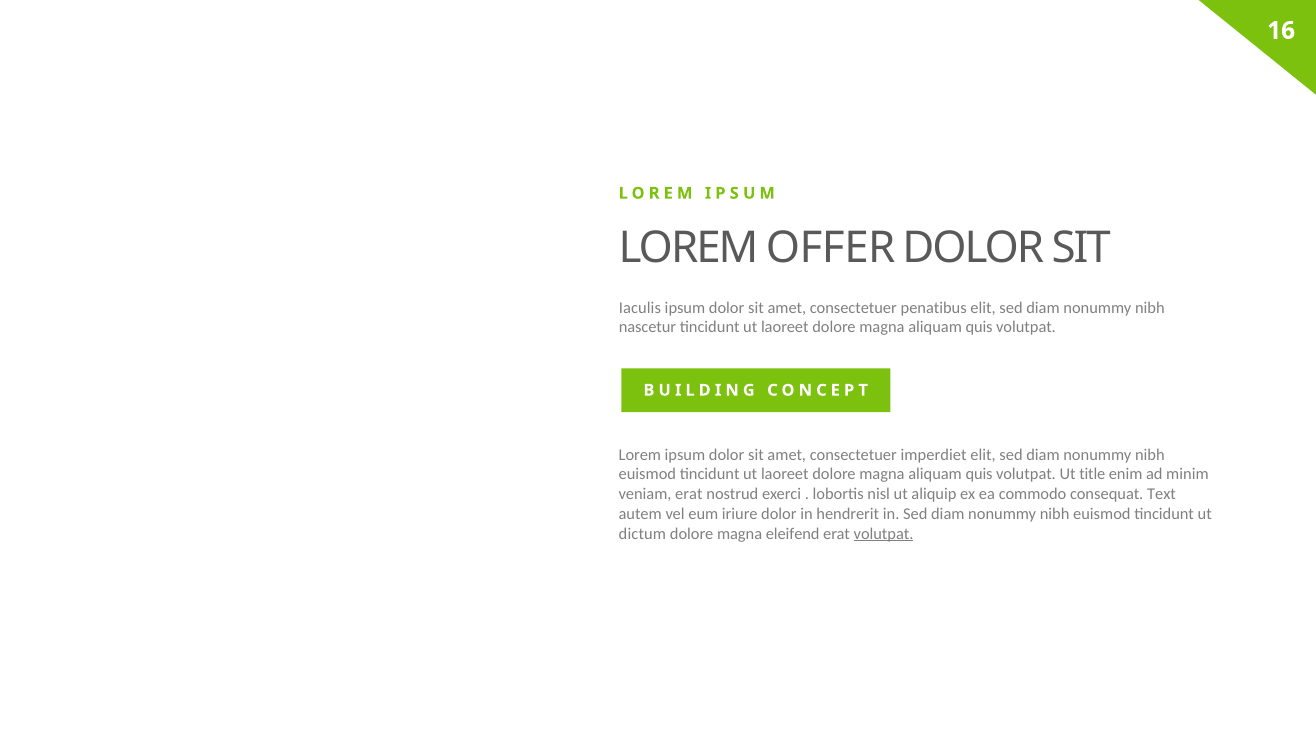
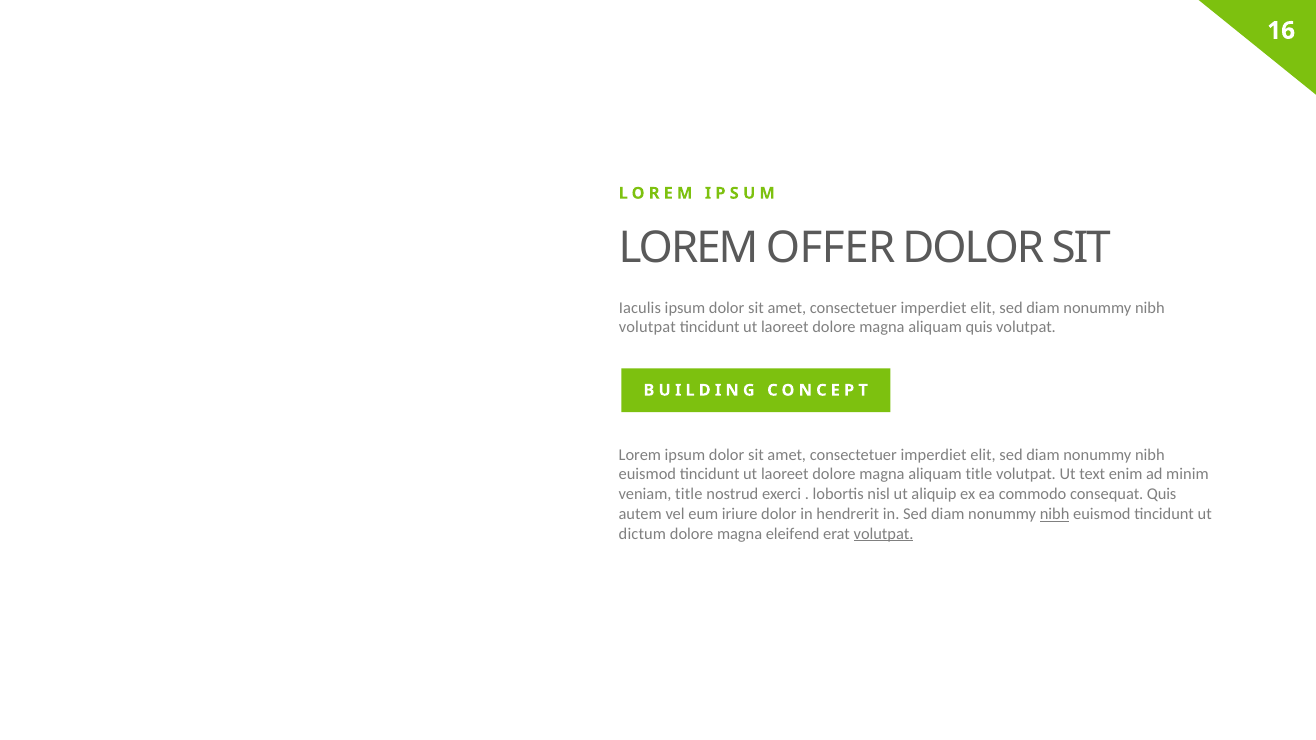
penatibus: penatibus -> imperdiet (934, 308)
nascetur: nascetur -> volutpat (647, 328)
quis: quis -> title (979, 475)
title: title -> text (1092, 475)
veniam erat: erat -> title (689, 494)
consequat Text: Text -> Quis (1162, 494)
nibh underline: none -> present (1055, 514)
